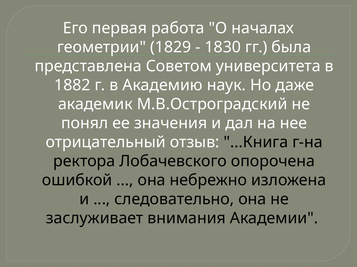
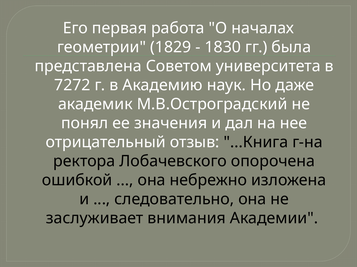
1882: 1882 -> 7272 (72, 85)
